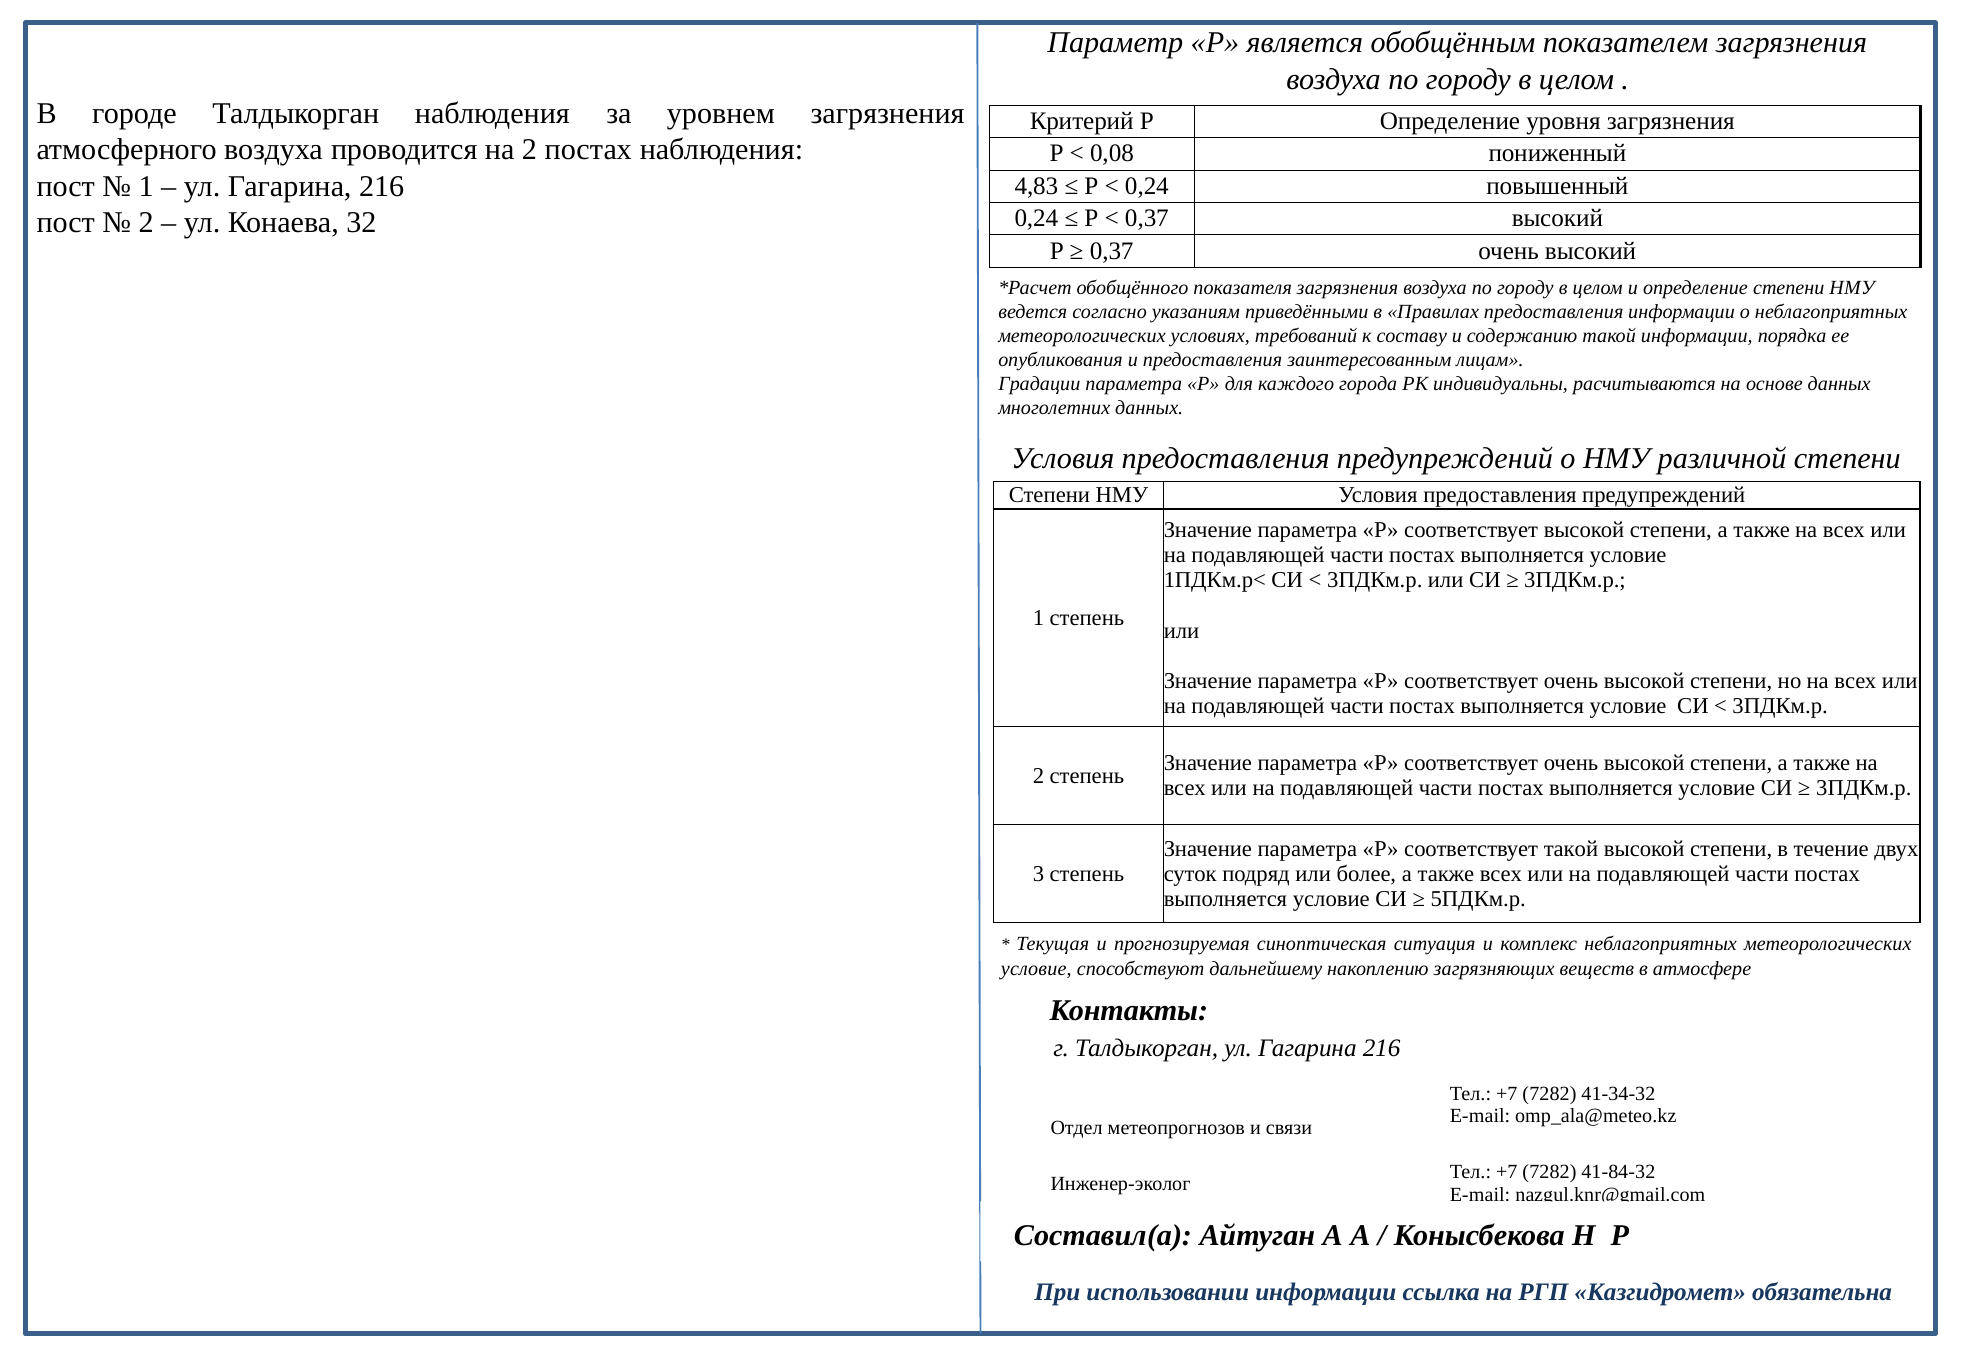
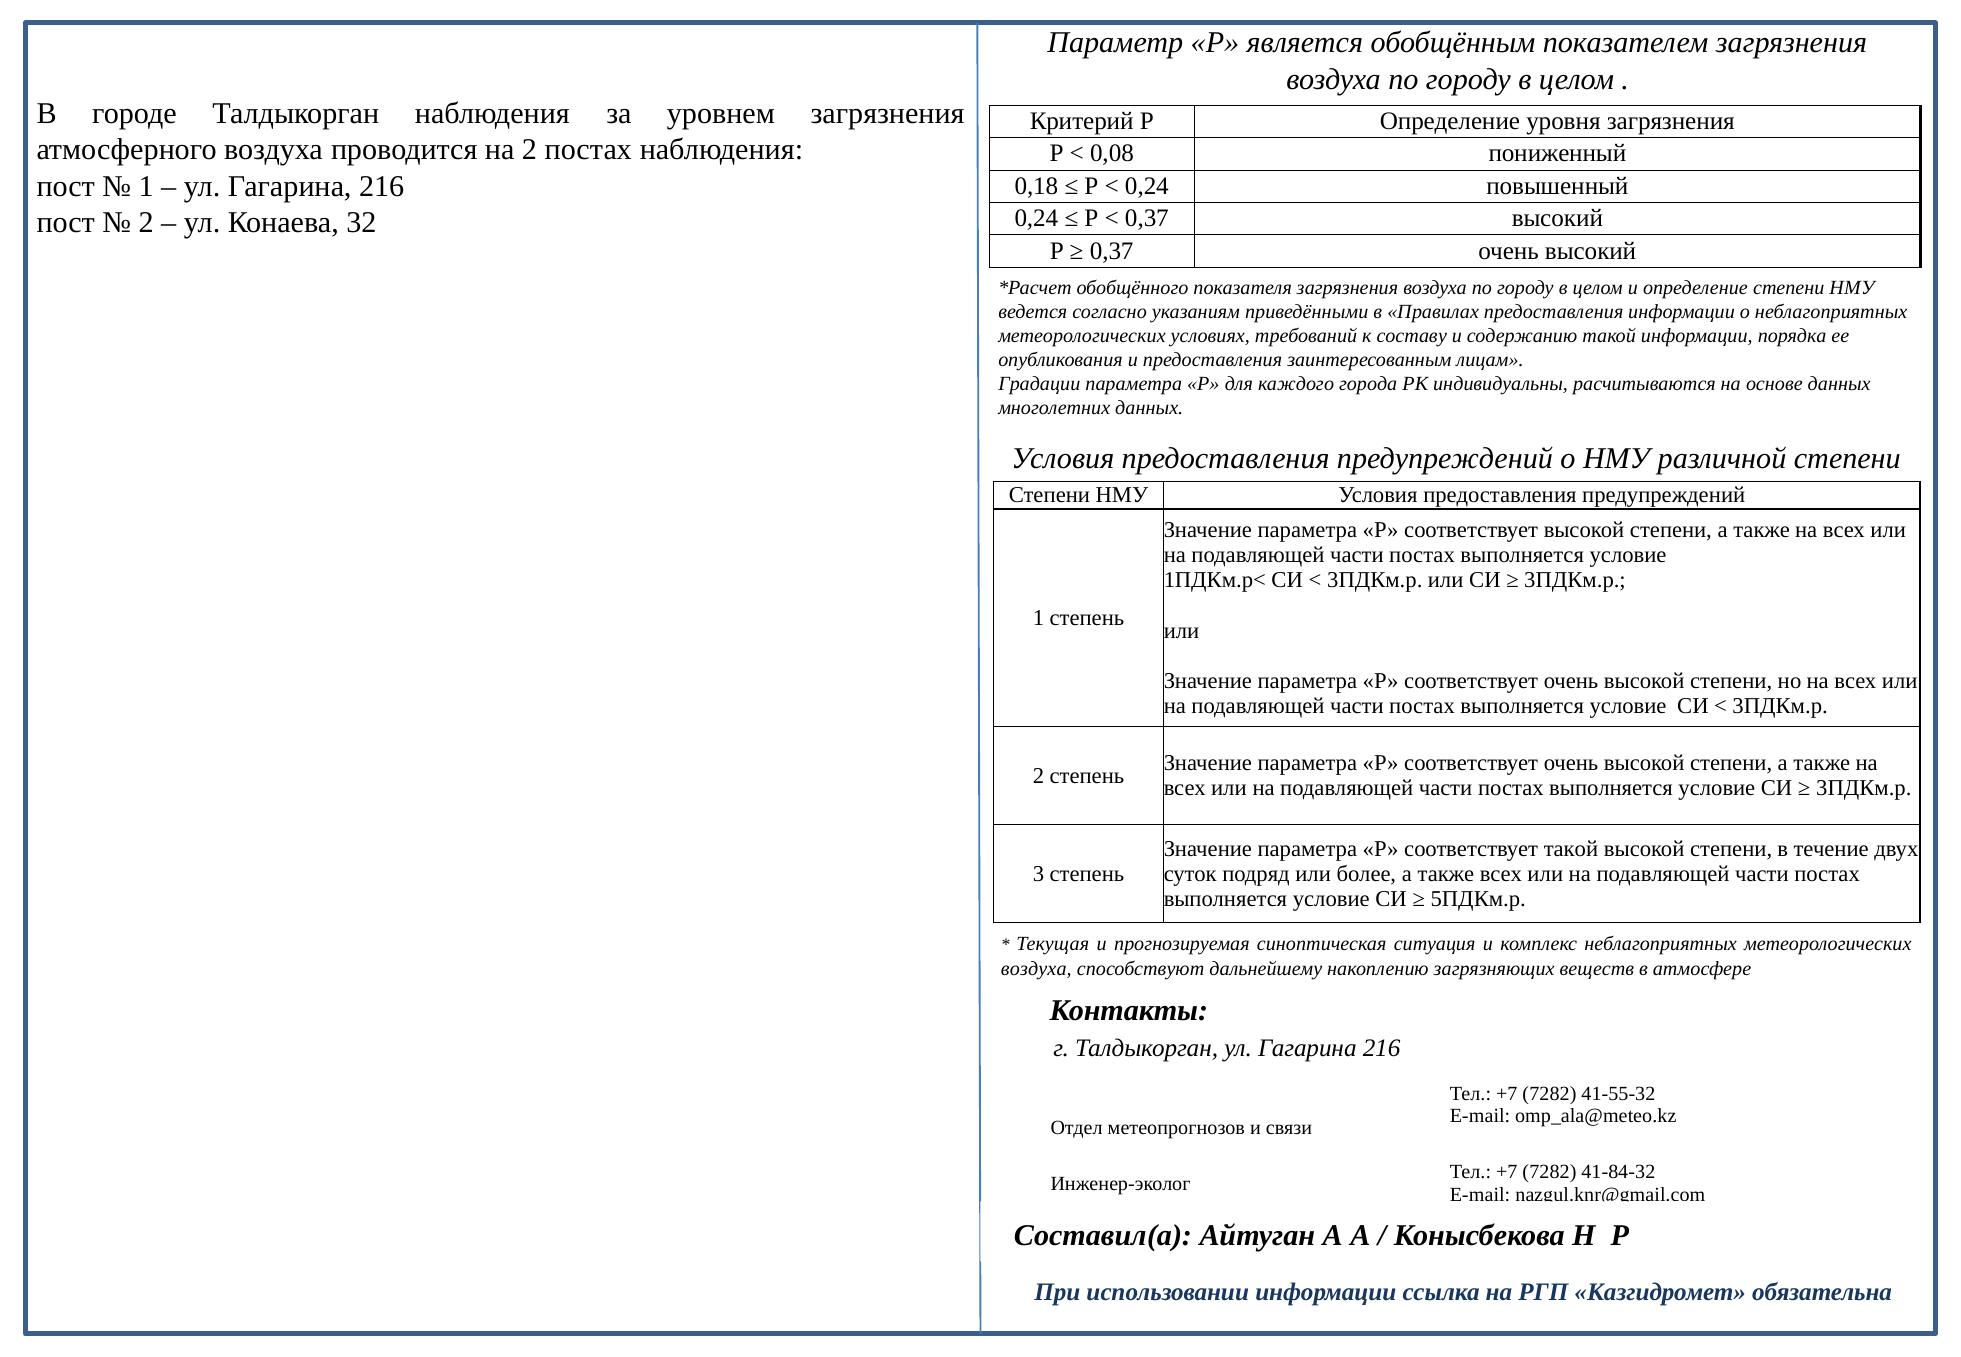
4,83: 4,83 -> 0,18 (1036, 186)
условие: условие -> воздуха (1036, 969)
41-34-32: 41-34-32 -> 41-55-32 (1618, 1094)
